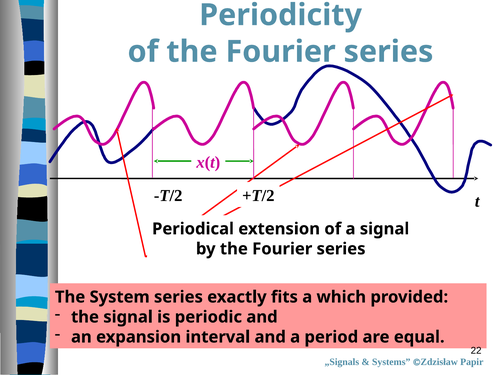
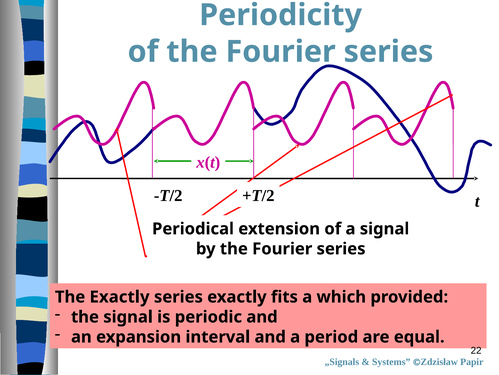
The System: System -> Exactly (120, 296)
